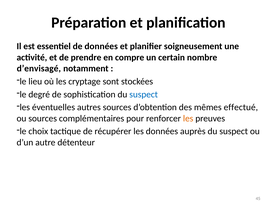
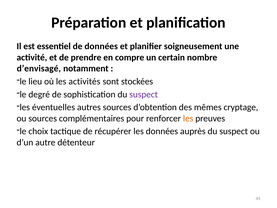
cryptage: cryptage -> activités (84, 81)
suspect colour: blue -> purple (144, 94)
effectué: effectué -> cryptage (241, 107)
